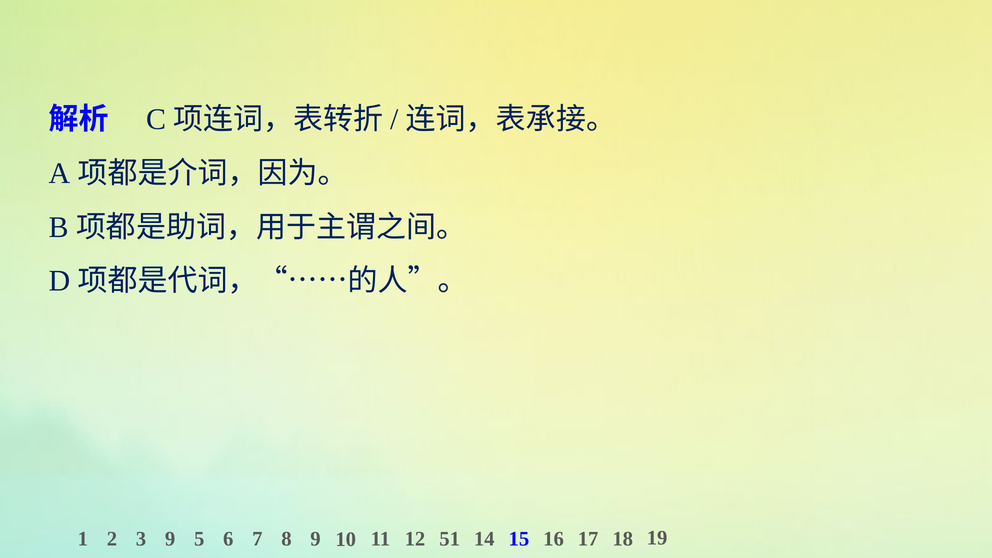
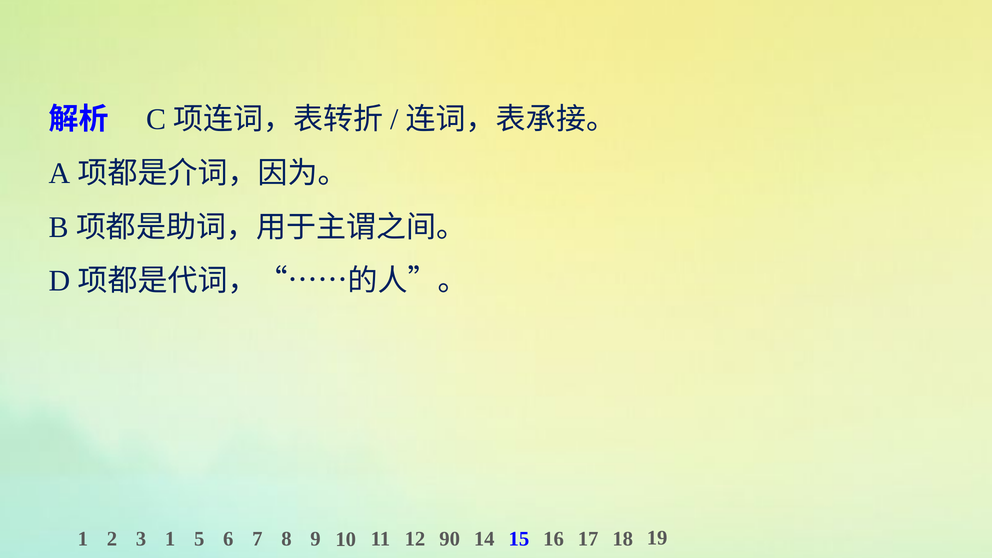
3 9: 9 -> 1 (170, 539)
51: 51 -> 90 (450, 539)
